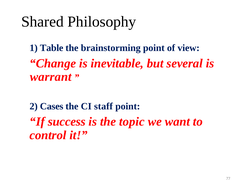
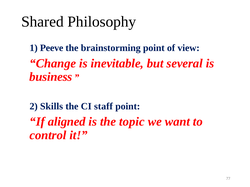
Table: Table -> Peeve (52, 48)
warrant: warrant -> business (51, 77)
Cases: Cases -> Skills (52, 107)
success: success -> aligned (67, 122)
